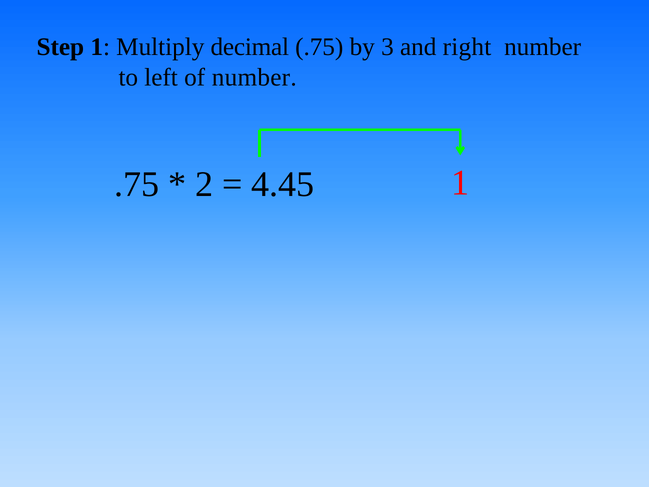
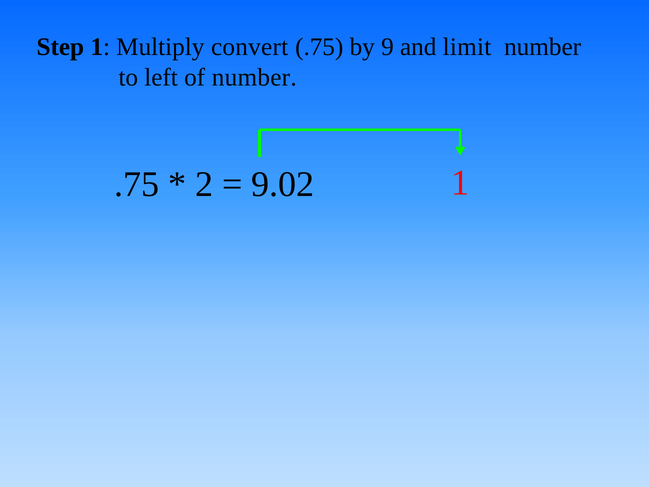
decimal: decimal -> convert (250, 47)
3: 3 -> 9 (387, 47)
right: right -> limit (467, 47)
4.45: 4.45 -> 9.02 (283, 184)
